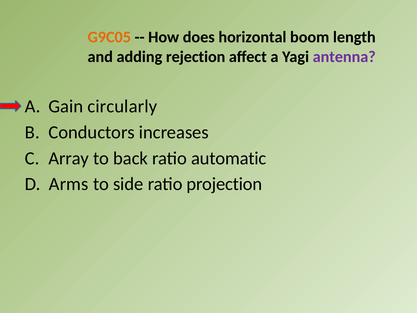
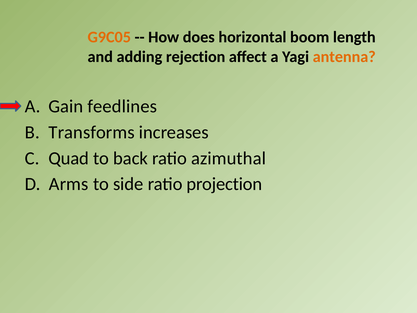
antenna colour: purple -> orange (344, 57)
circularly: circularly -> feedlines (122, 106)
Conductors: Conductors -> Transforms (92, 132)
Array: Array -> Quad (69, 158)
automatic: automatic -> azimuthal (229, 158)
